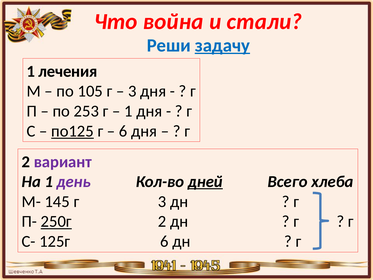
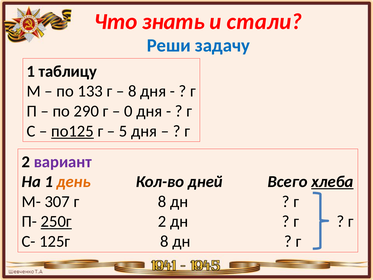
война: война -> знать (173, 22)
задачу underline: present -> none (222, 45)
лечения: лечения -> таблицу (68, 71)
105: 105 -> 133 (90, 91)
3: 3 -> 8 (132, 91)
253: 253 -> 290 (86, 111)
1: 1 -> 0 (128, 111)
6: 6 -> 5 (123, 131)
день colour: purple -> orange (74, 182)
дней underline: present -> none (205, 182)
хлеба underline: none -> present (332, 182)
145: 145 -> 307 (57, 201)
г 3: 3 -> 8 (162, 201)
125г 6: 6 -> 8 (164, 241)
